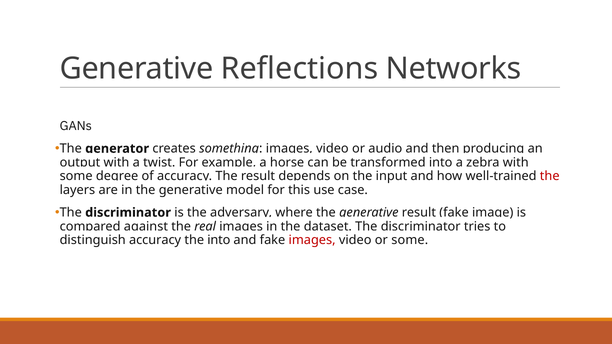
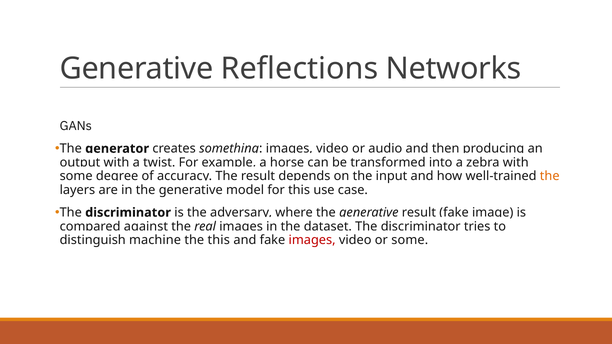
the colour: red -> orange (550, 176)
distinguish accuracy: accuracy -> machine (155, 240)
the into: into -> this (219, 240)
